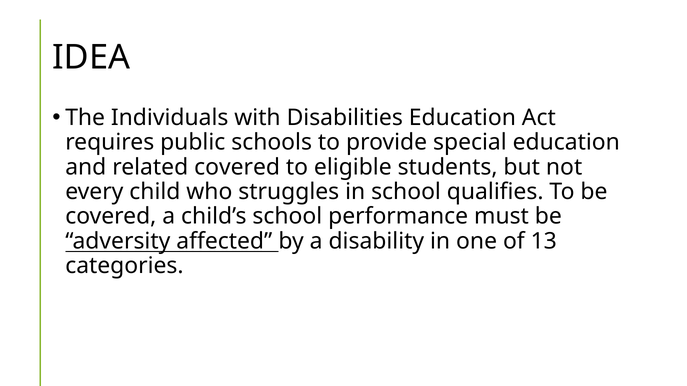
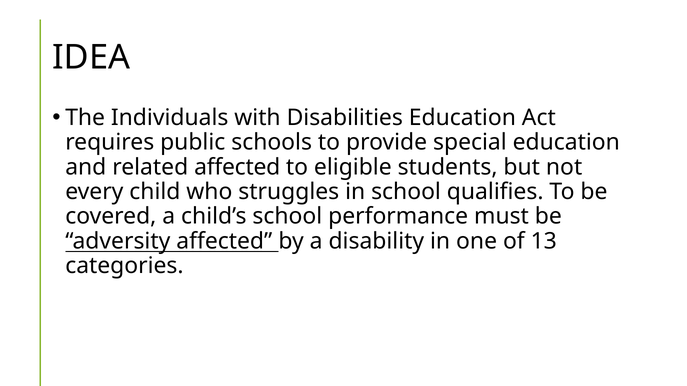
related covered: covered -> affected (237, 167)
